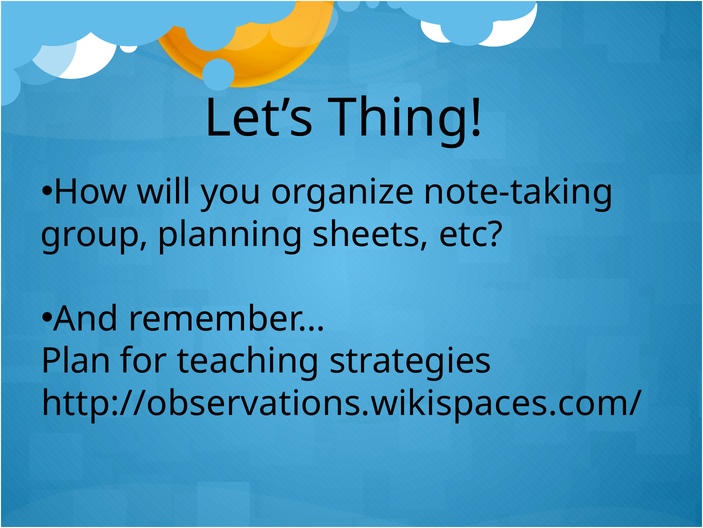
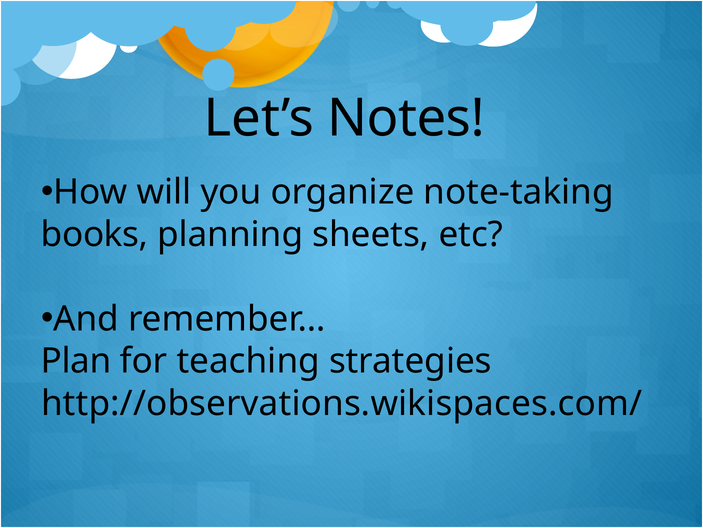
Thing: Thing -> Notes (406, 118)
group: group -> books (95, 234)
